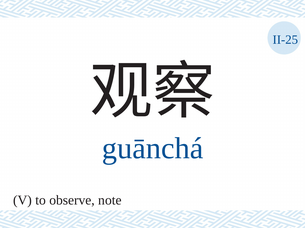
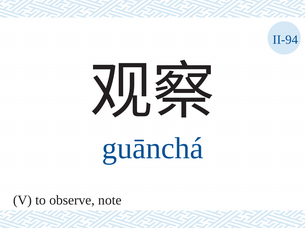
II-25: II-25 -> II-94 (285, 40)
